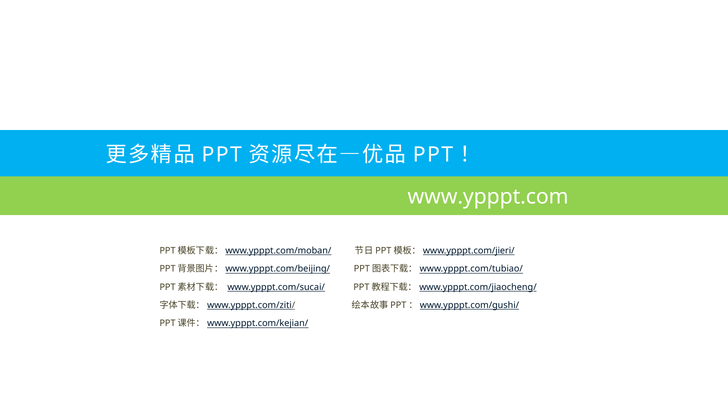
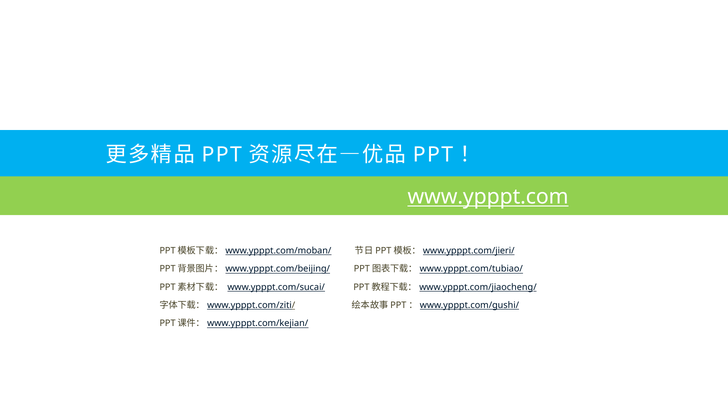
www.ypppt.com underline: none -> present (488, 197)
